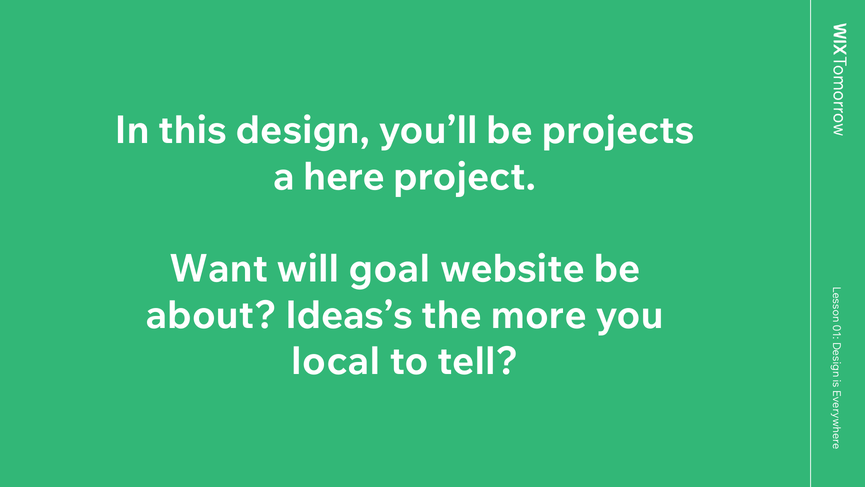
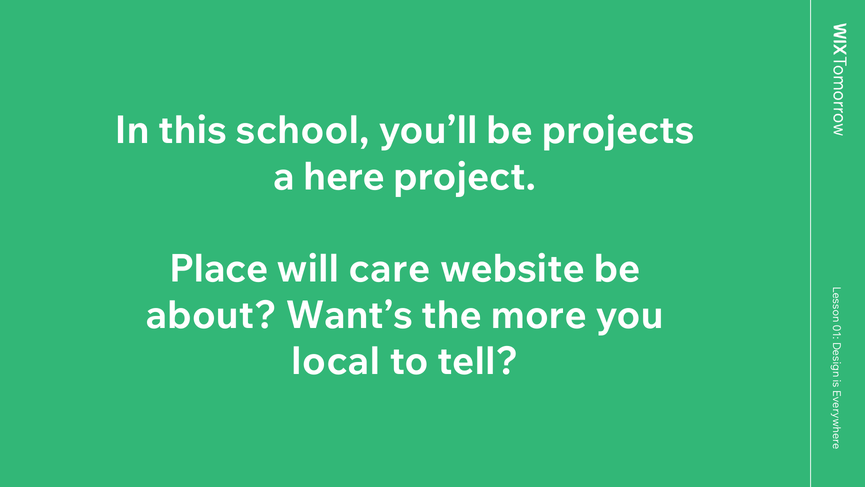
design: design -> school (303, 131)
Want: Want -> Place (219, 269)
goal: goal -> care (390, 269)
Ideas’s: Ideas’s -> Want’s (349, 315)
